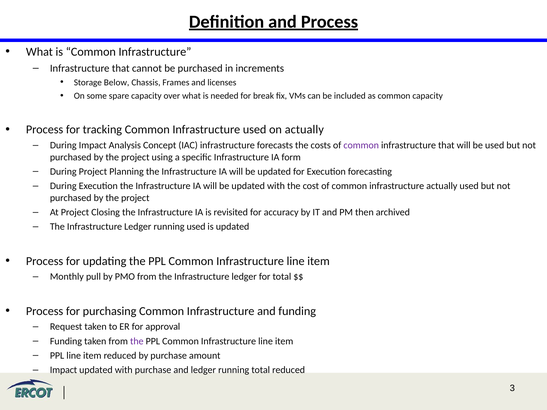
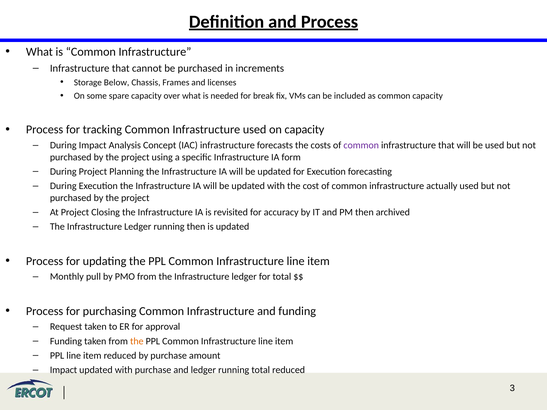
on actually: actually -> capacity (304, 130)
running used: used -> then (196, 227)
the colour: purple -> orange (137, 341)
